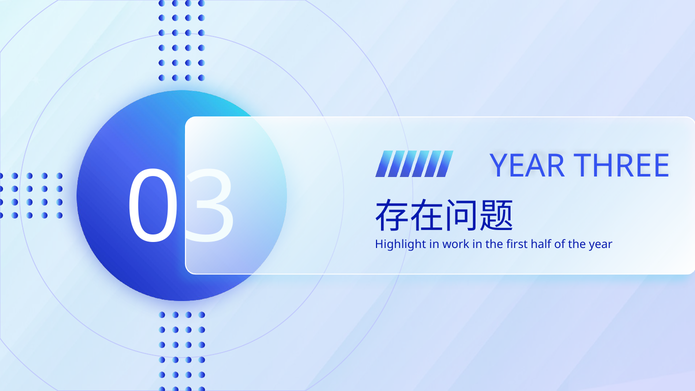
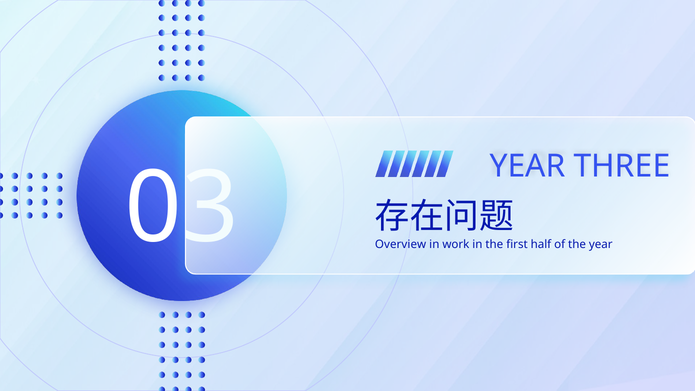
Highlight: Highlight -> Overview (401, 245)
